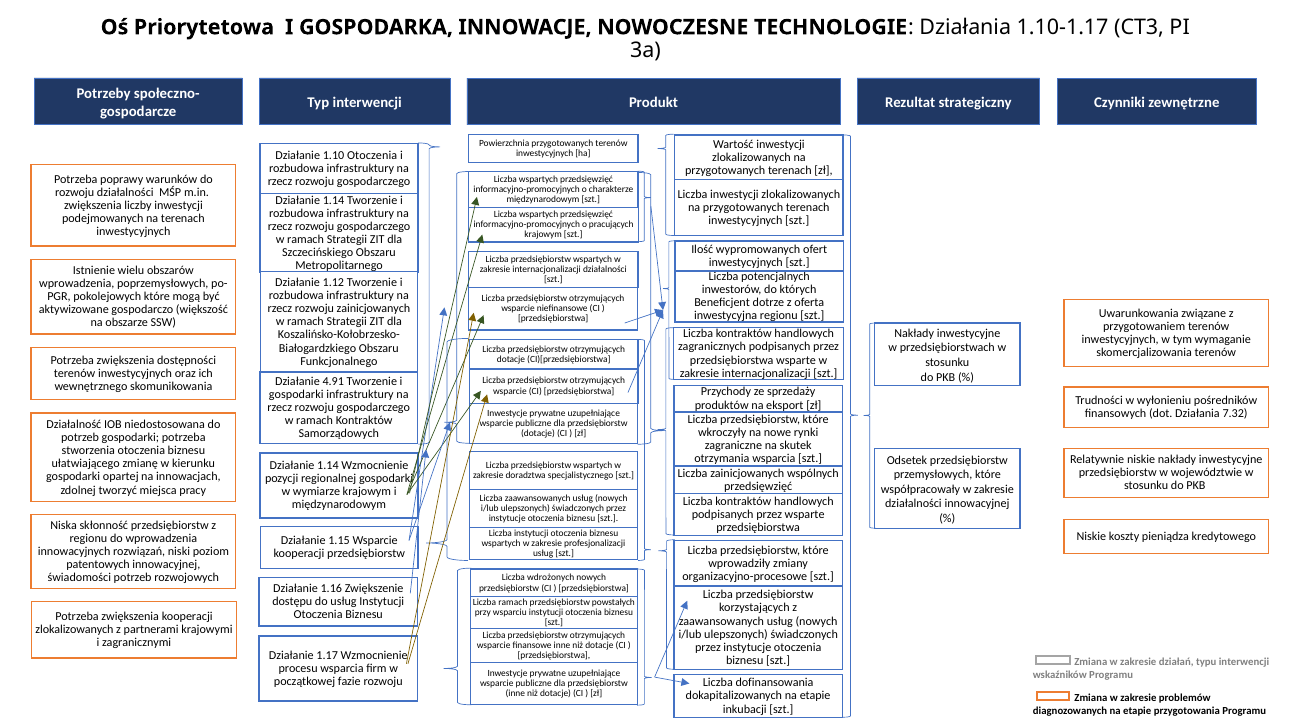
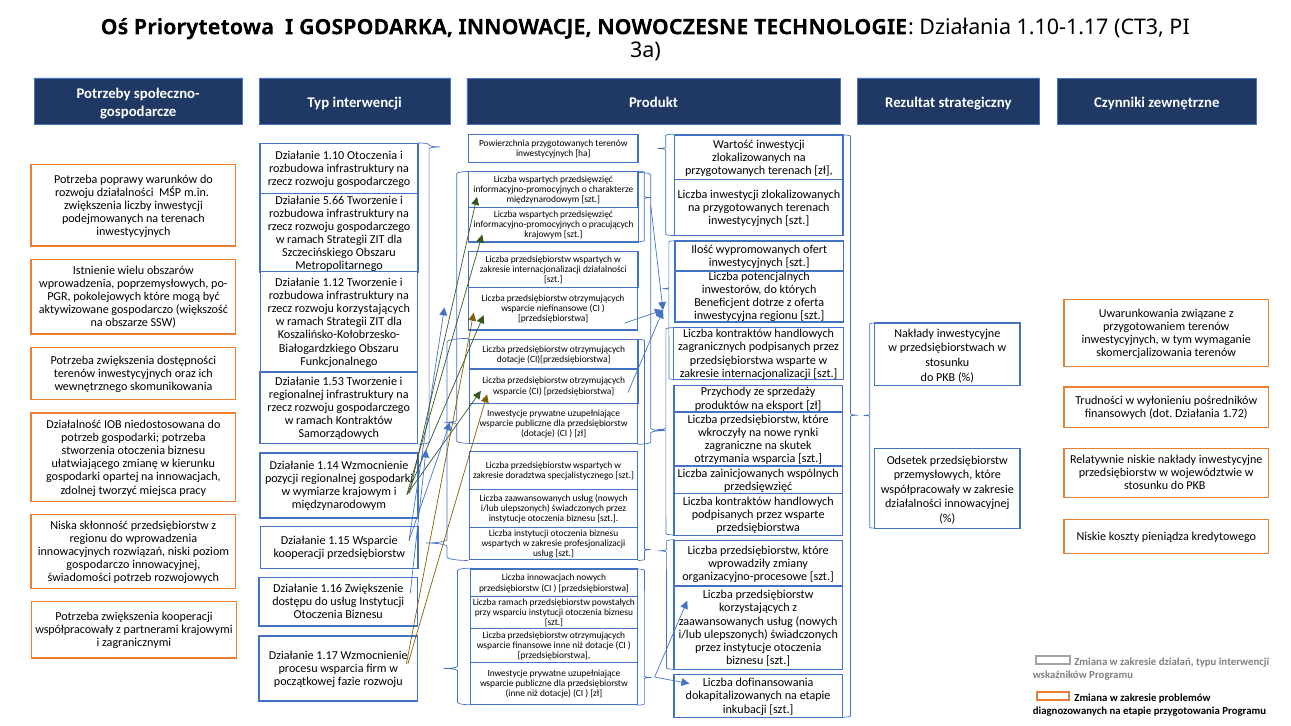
1.14: 1.14 -> 5.66 (334, 200)
rozwoju zainicjowanych: zainicjowanych -> korzystających (373, 309)
4.91: 4.91 -> 1.53 (333, 381)
gospodarki: gospodarki -> regionalnej (296, 395)
7.32: 7.32 -> 1.72 (1235, 414)
patentowych: patentowych -> gospodarczo (98, 565)
Liczba wdrożonych: wdrożonych -> innowacjach (551, 578)
zlokalizowanych: zlokalizowanych -> współpracowały (74, 630)
